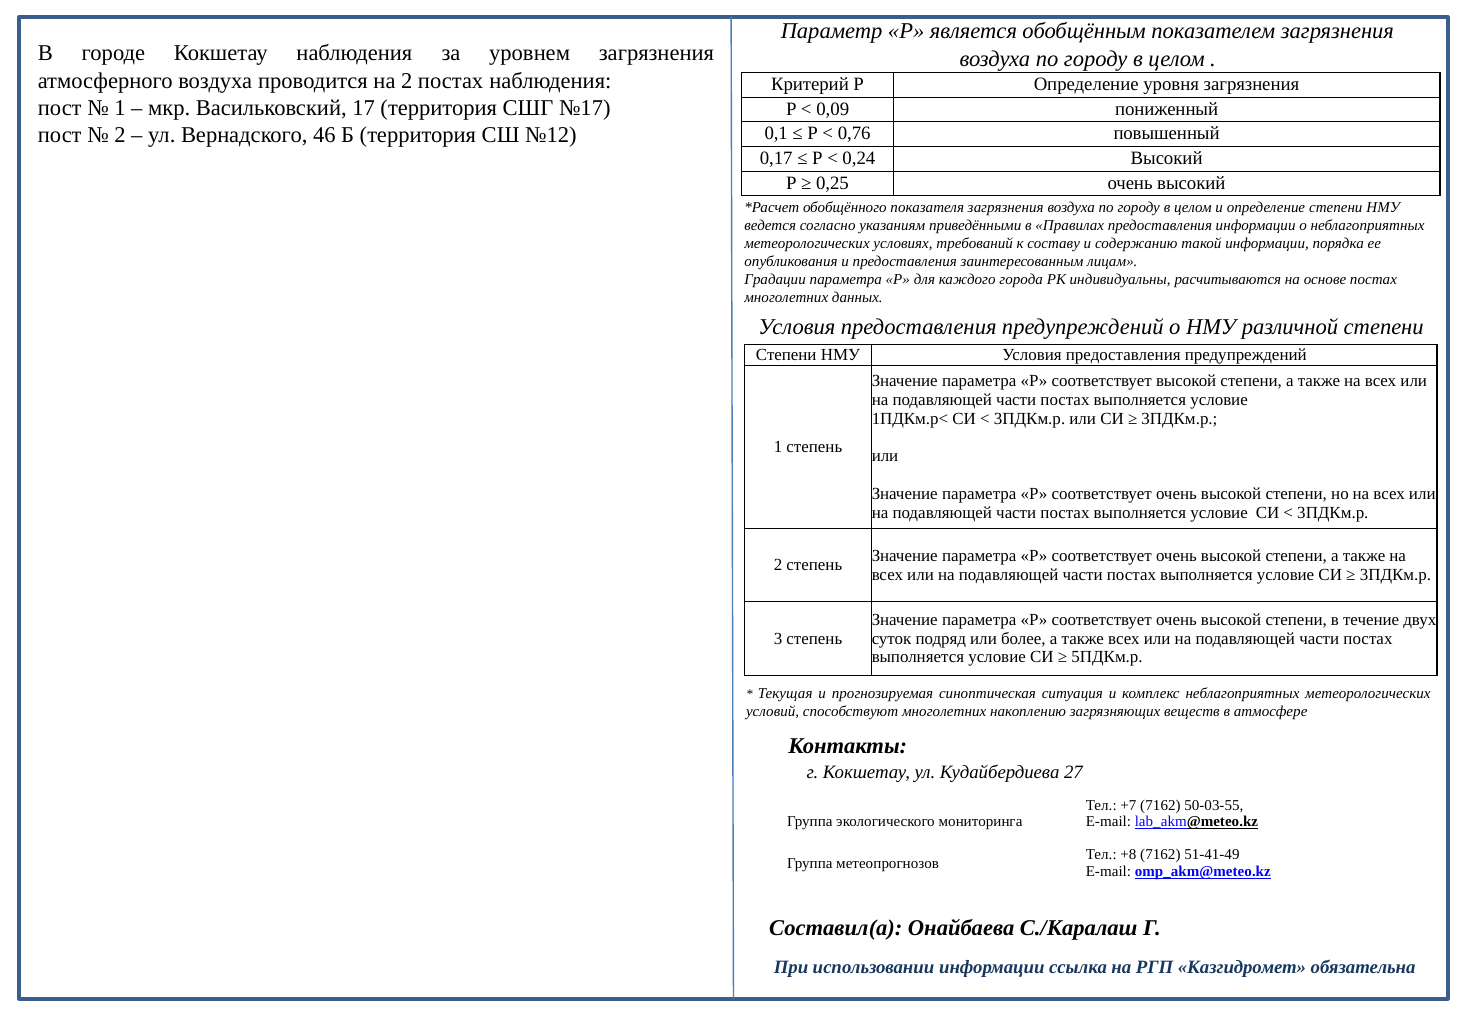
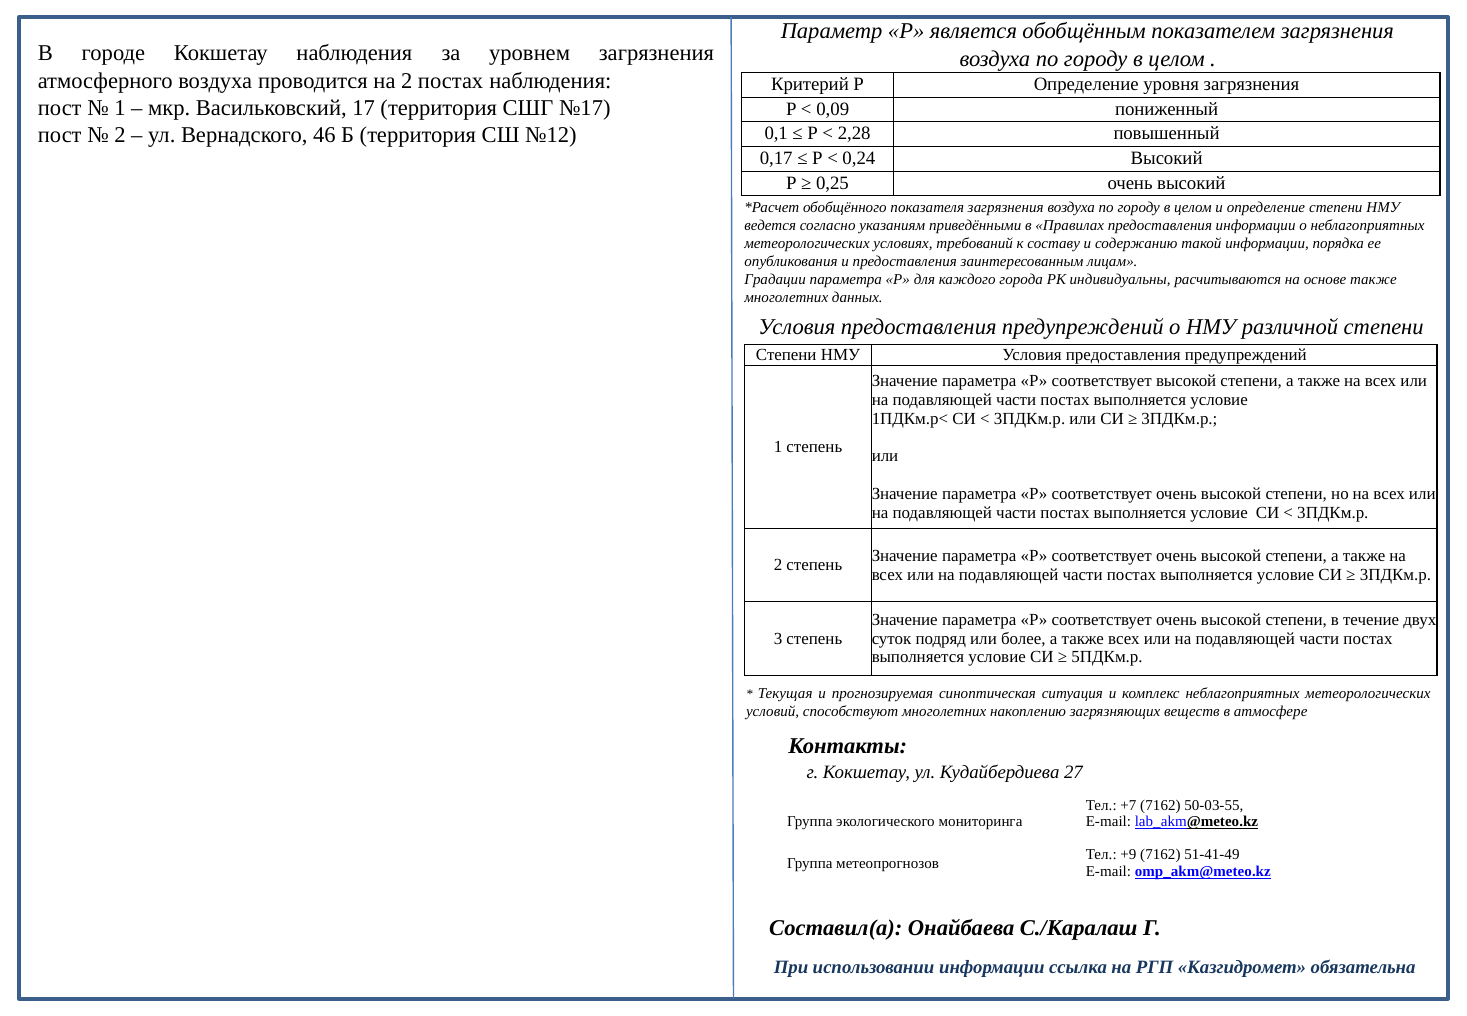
0,76: 0,76 -> 2,28 (854, 134)
основе постах: постах -> также (1373, 279)
+8: +8 -> +9 (1128, 855)
